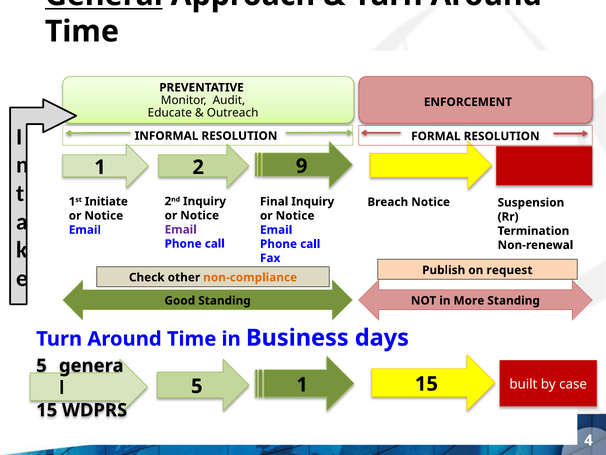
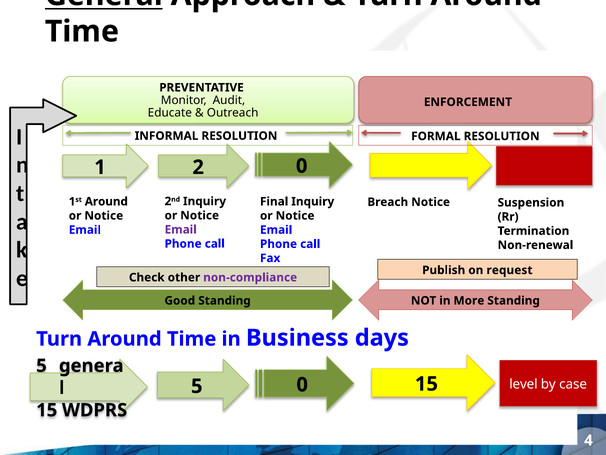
2 9: 9 -> 0 (302, 166)
Initiate: Initiate -> Around (106, 201)
non-compliance colour: orange -> purple (250, 277)
built: built -> level (523, 384)
5 1: 1 -> 0 (302, 384)
